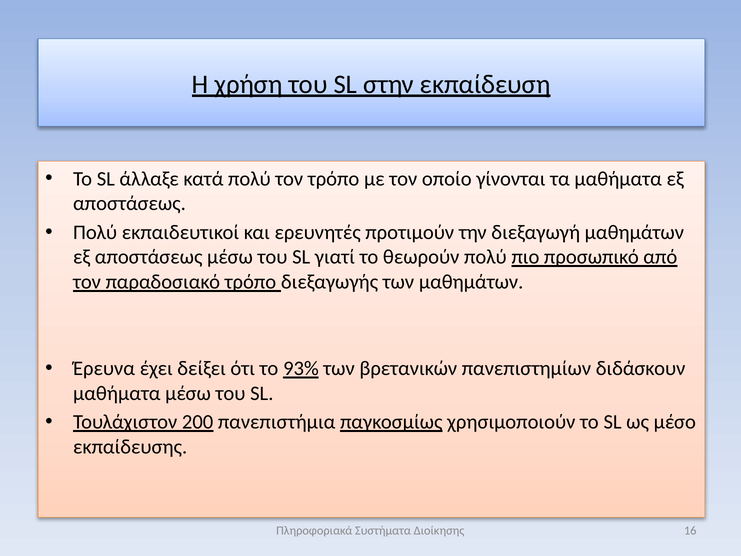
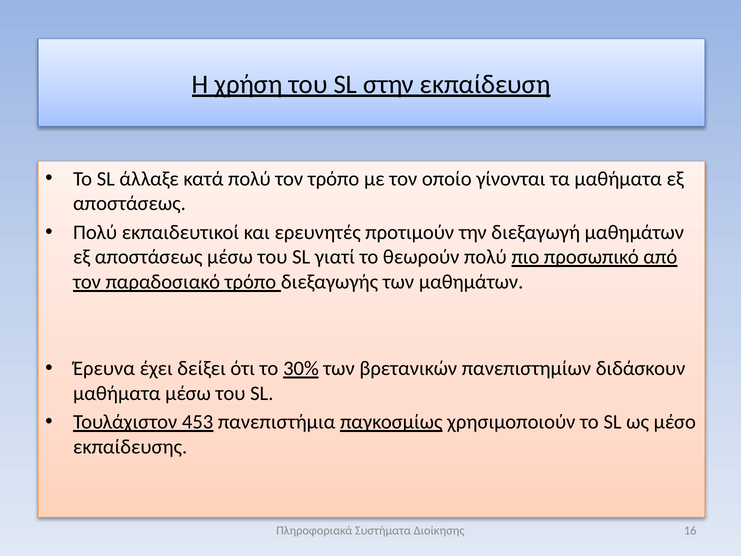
93%: 93% -> 30% (301, 368)
200: 200 -> 453 (198, 422)
